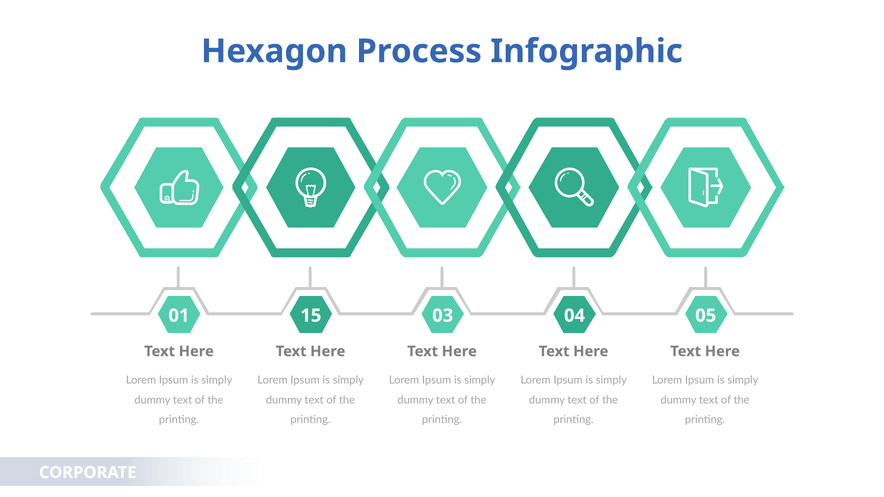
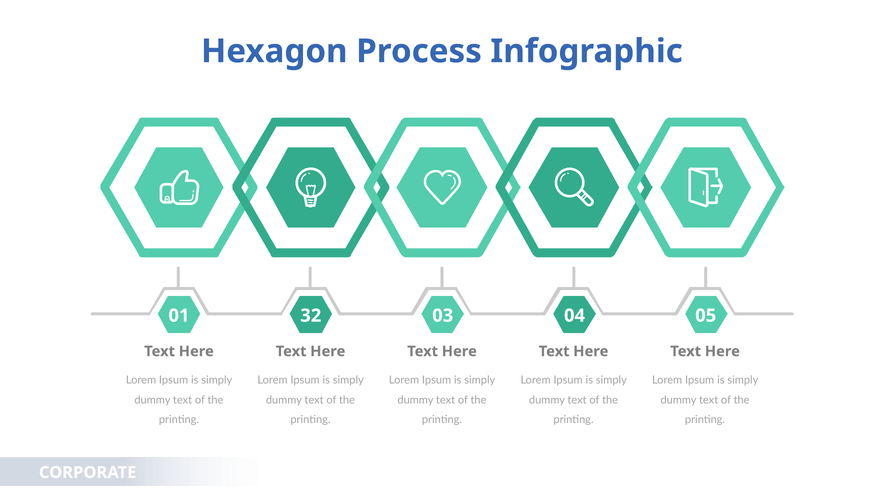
15: 15 -> 32 (311, 316)
